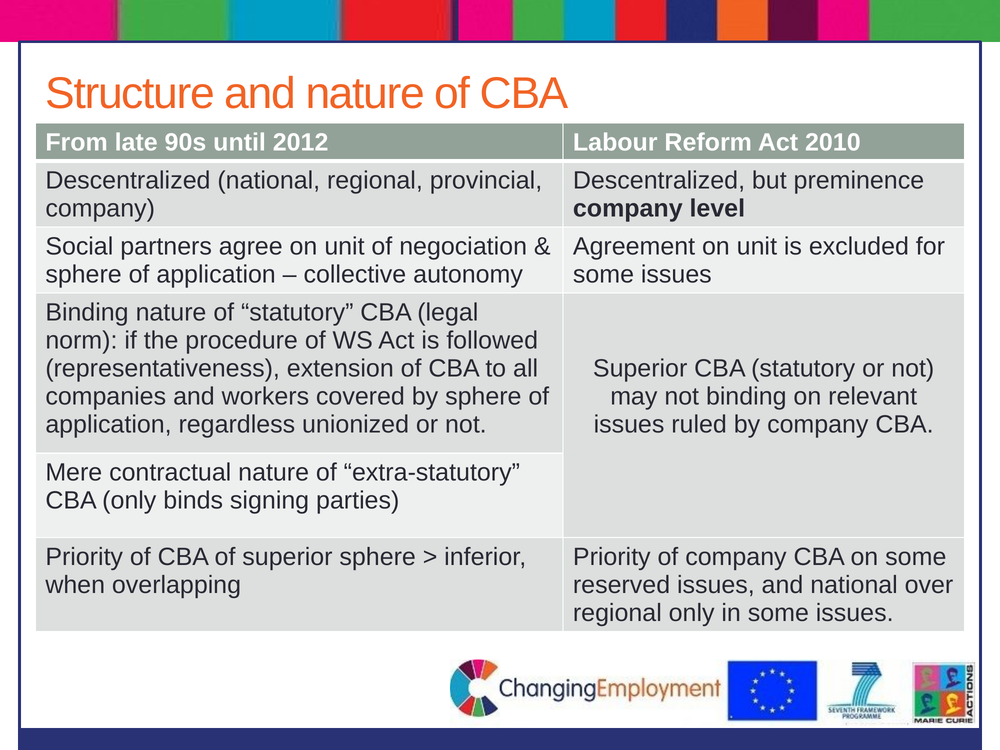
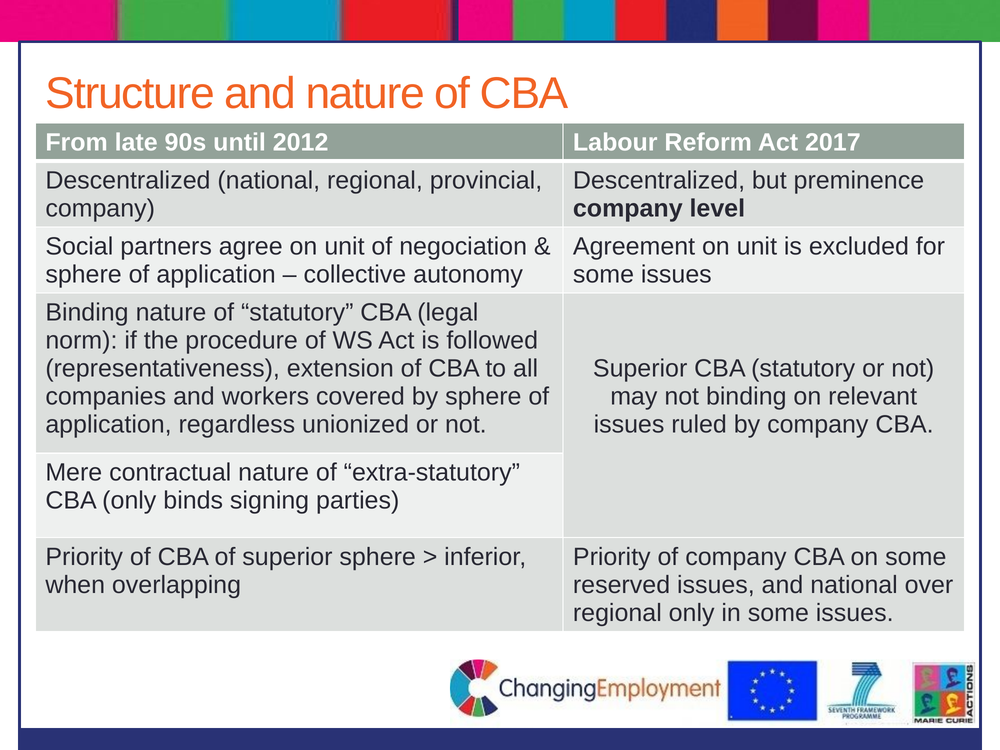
2010: 2010 -> 2017 (833, 142)
